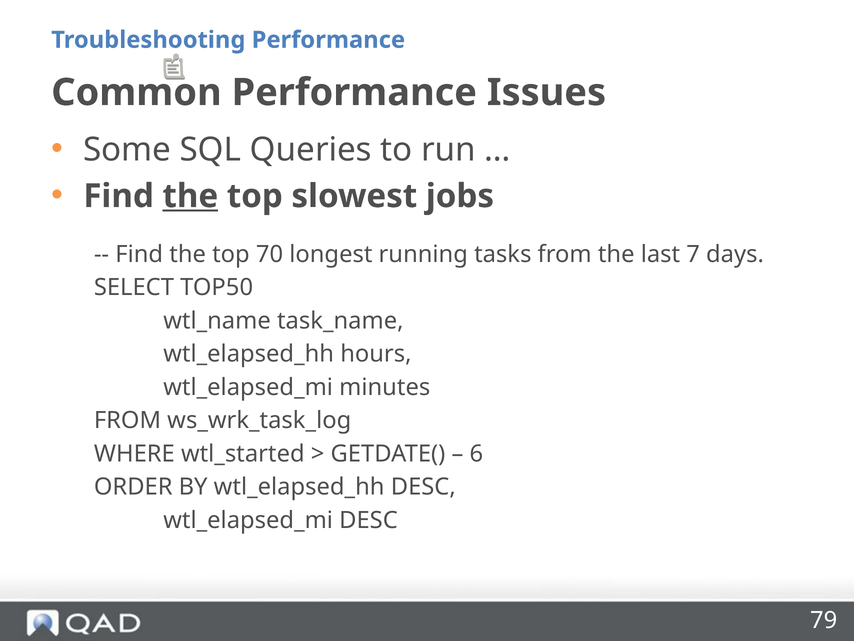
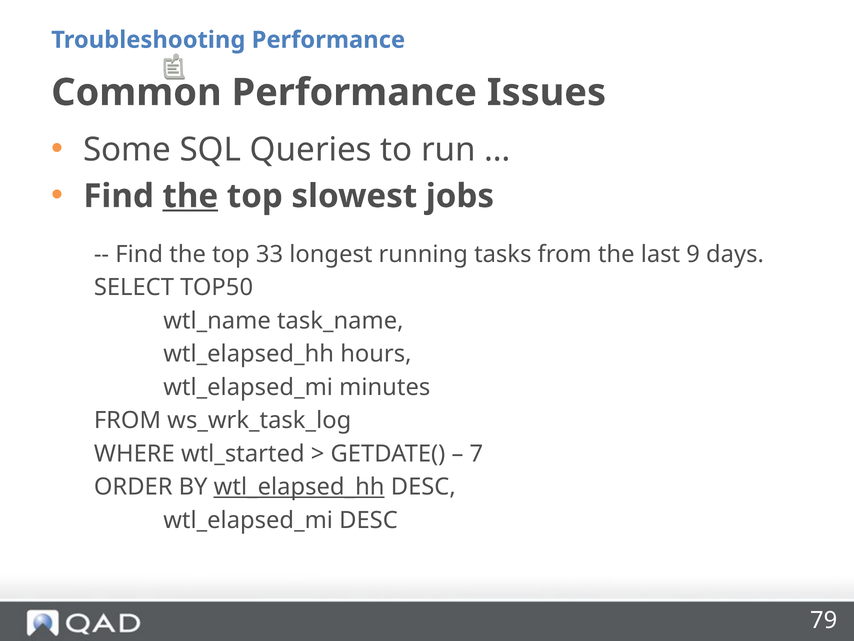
70: 70 -> 33 (269, 254)
7: 7 -> 9 (693, 254)
6: 6 -> 7 (476, 453)
wtl_elapsed_hh underline: none -> present (299, 487)
